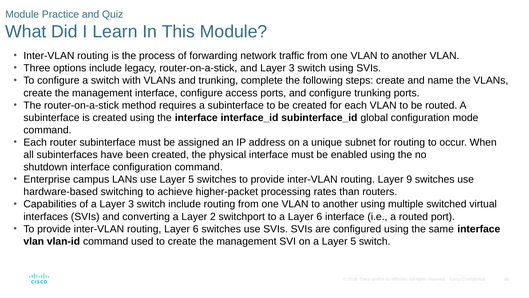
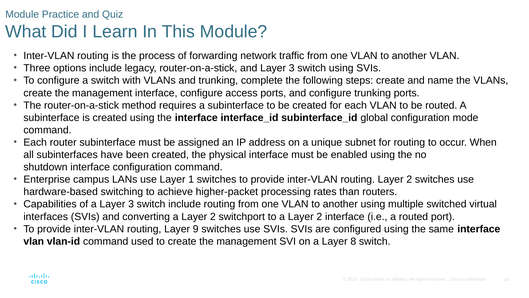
use Layer 5: 5 -> 1 (191, 179)
routing Layer 9: 9 -> 2 (409, 179)
to a Layer 6: 6 -> 2 (319, 216)
routing Layer 6: 6 -> 9 (196, 229)
a Layer 5: 5 -> 8 (353, 241)
